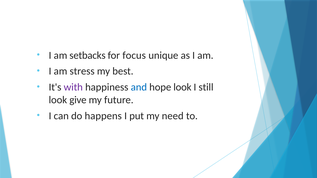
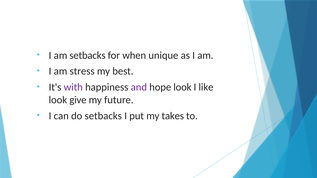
focus: focus -> when (134, 55)
and colour: blue -> purple (139, 87)
still: still -> like (206, 87)
do happens: happens -> setbacks (103, 116)
need: need -> takes (173, 116)
